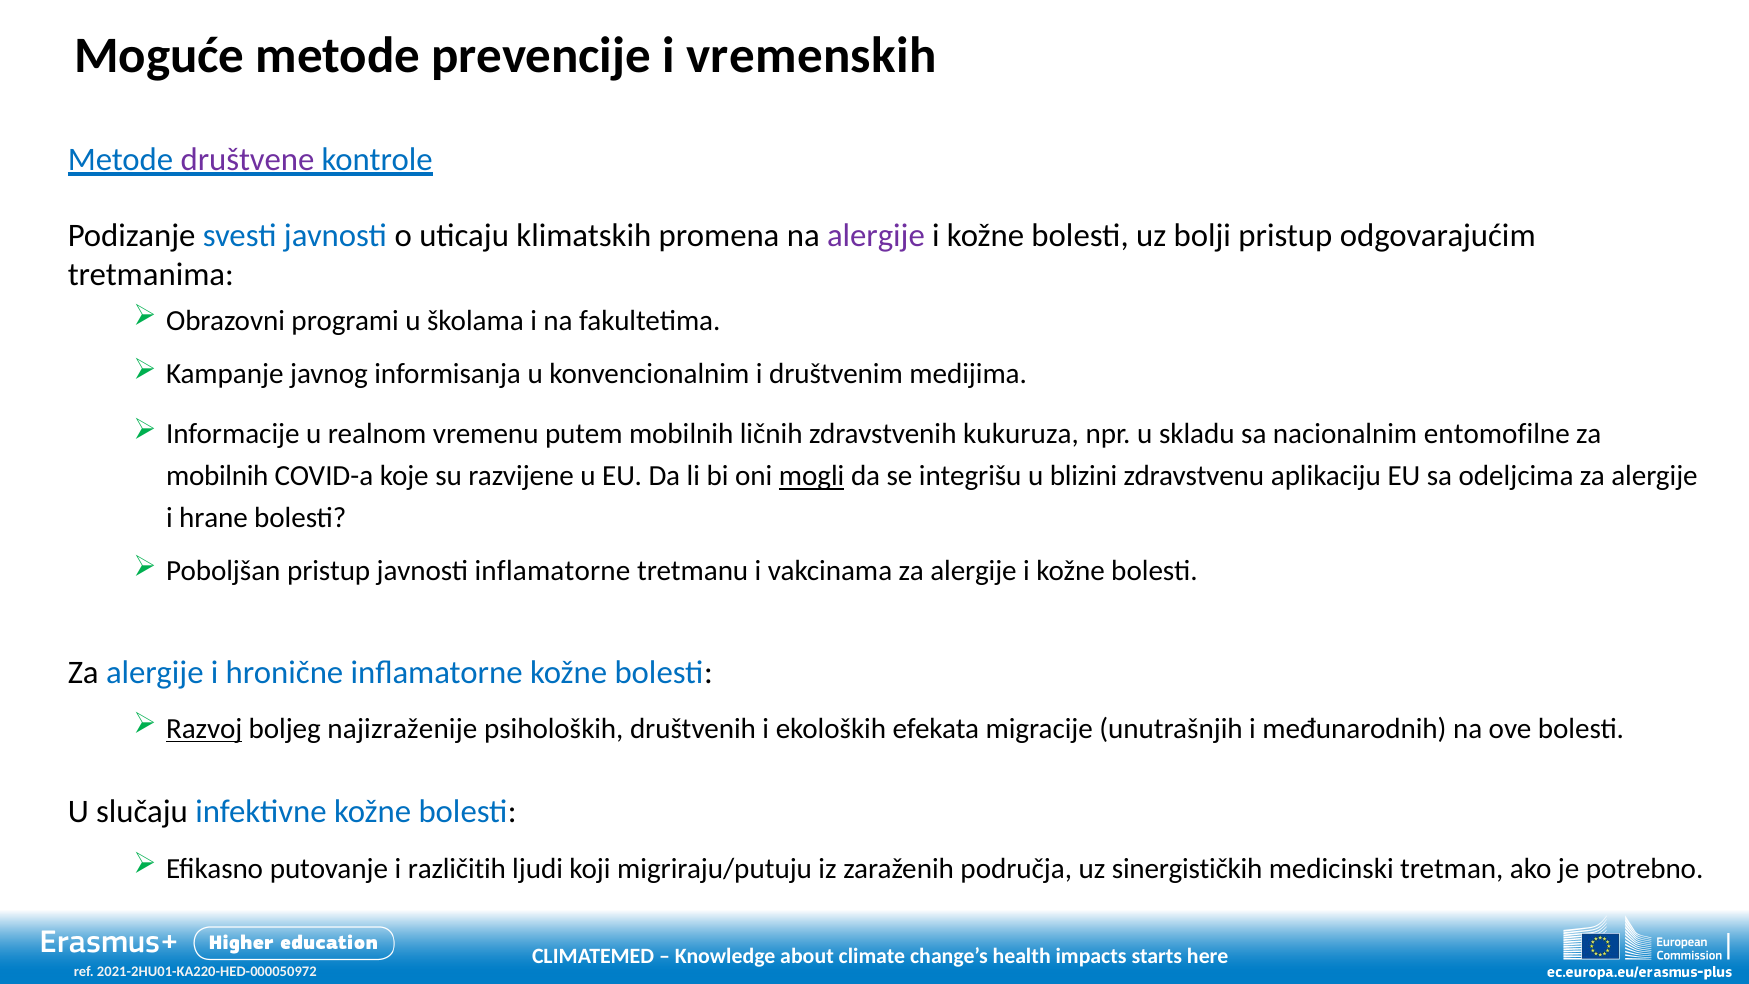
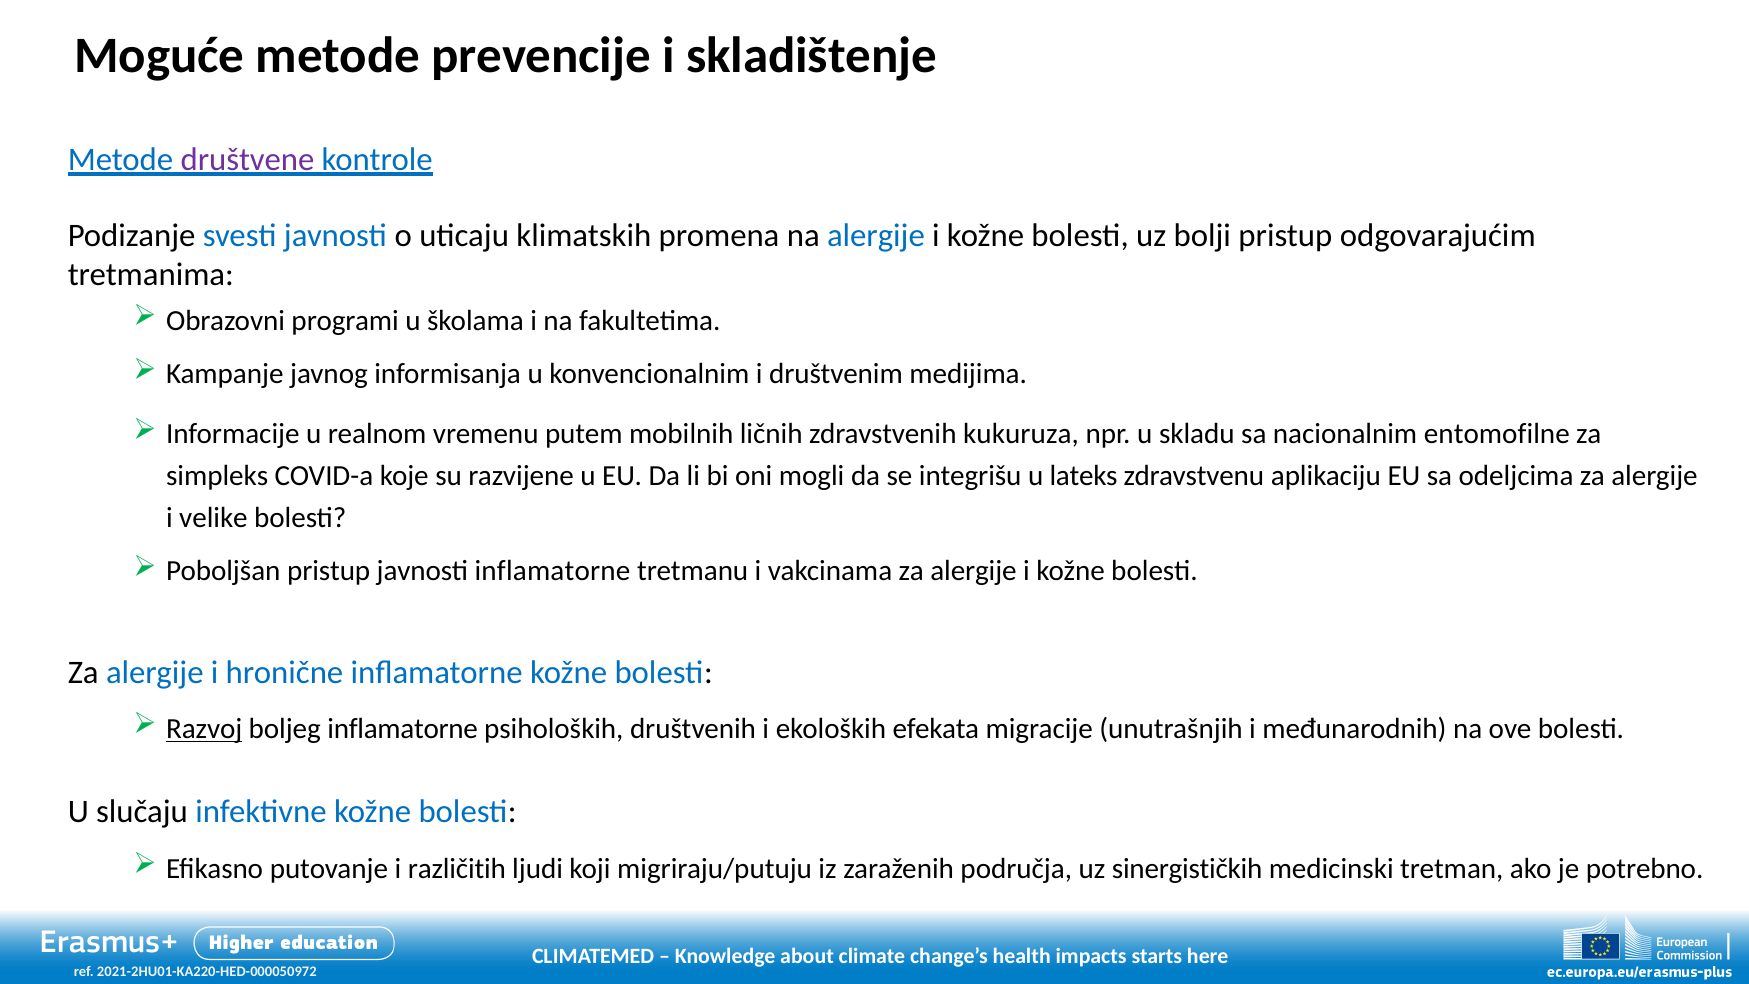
vremenskih: vremenskih -> skladištenje (812, 56)
alergije colour: purple -> blue (876, 236)
mobilnih: mobilnih -> simpleks (217, 476)
mogli underline: present -> none (812, 476)
blizini: blizini -> lateks (1084, 476)
hrane: hrane -> velike (213, 518)
boljeg najizraženije: najizraženije -> inflamatorne (403, 729)
